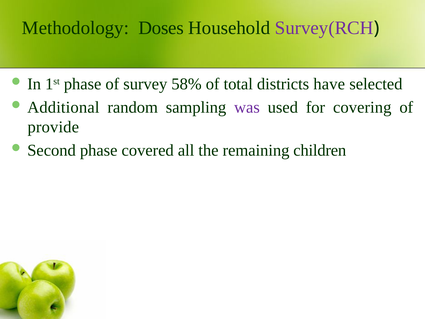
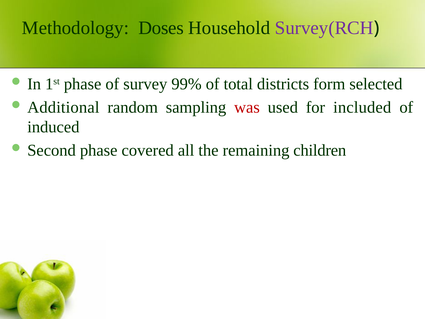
58%: 58% -> 99% (187, 84)
have: have -> form (329, 84)
was colour: purple -> red (247, 107)
covering: covering -> included (362, 107)
provide: provide -> induced (53, 127)
